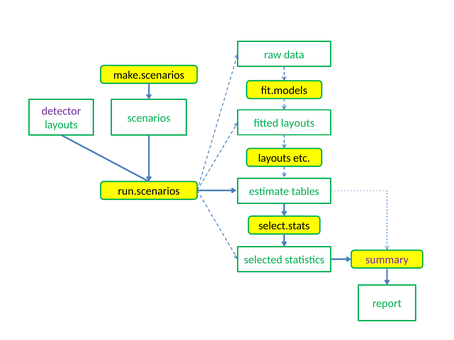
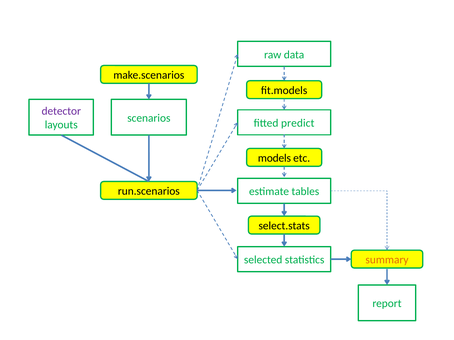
fitted layouts: layouts -> predict (298, 123)
layouts: layouts -> models (274, 158)
summary colour: purple -> orange (387, 260)
